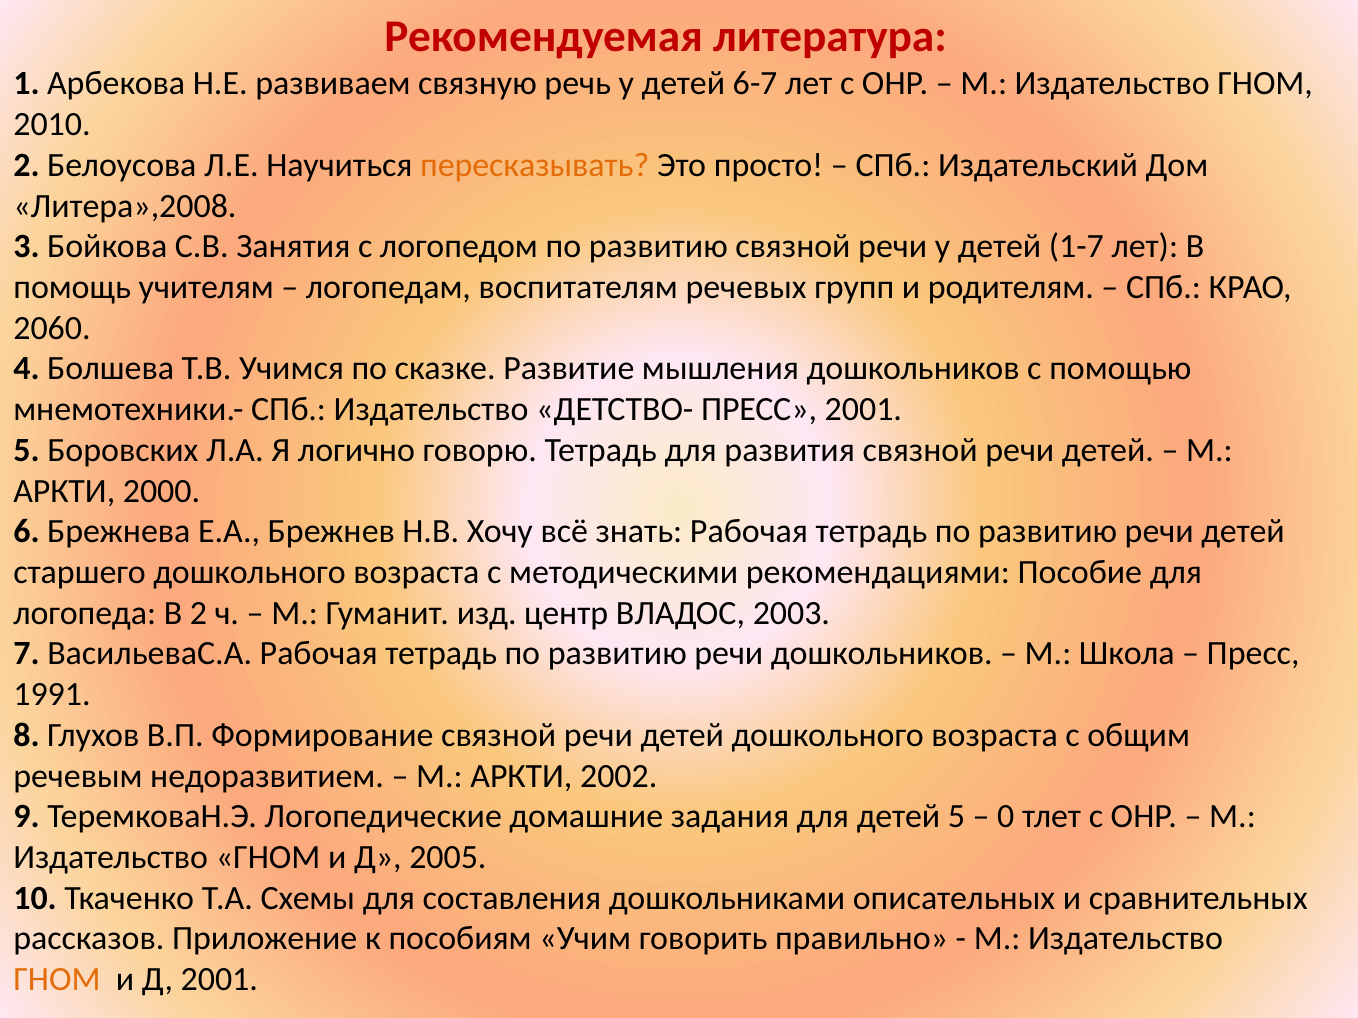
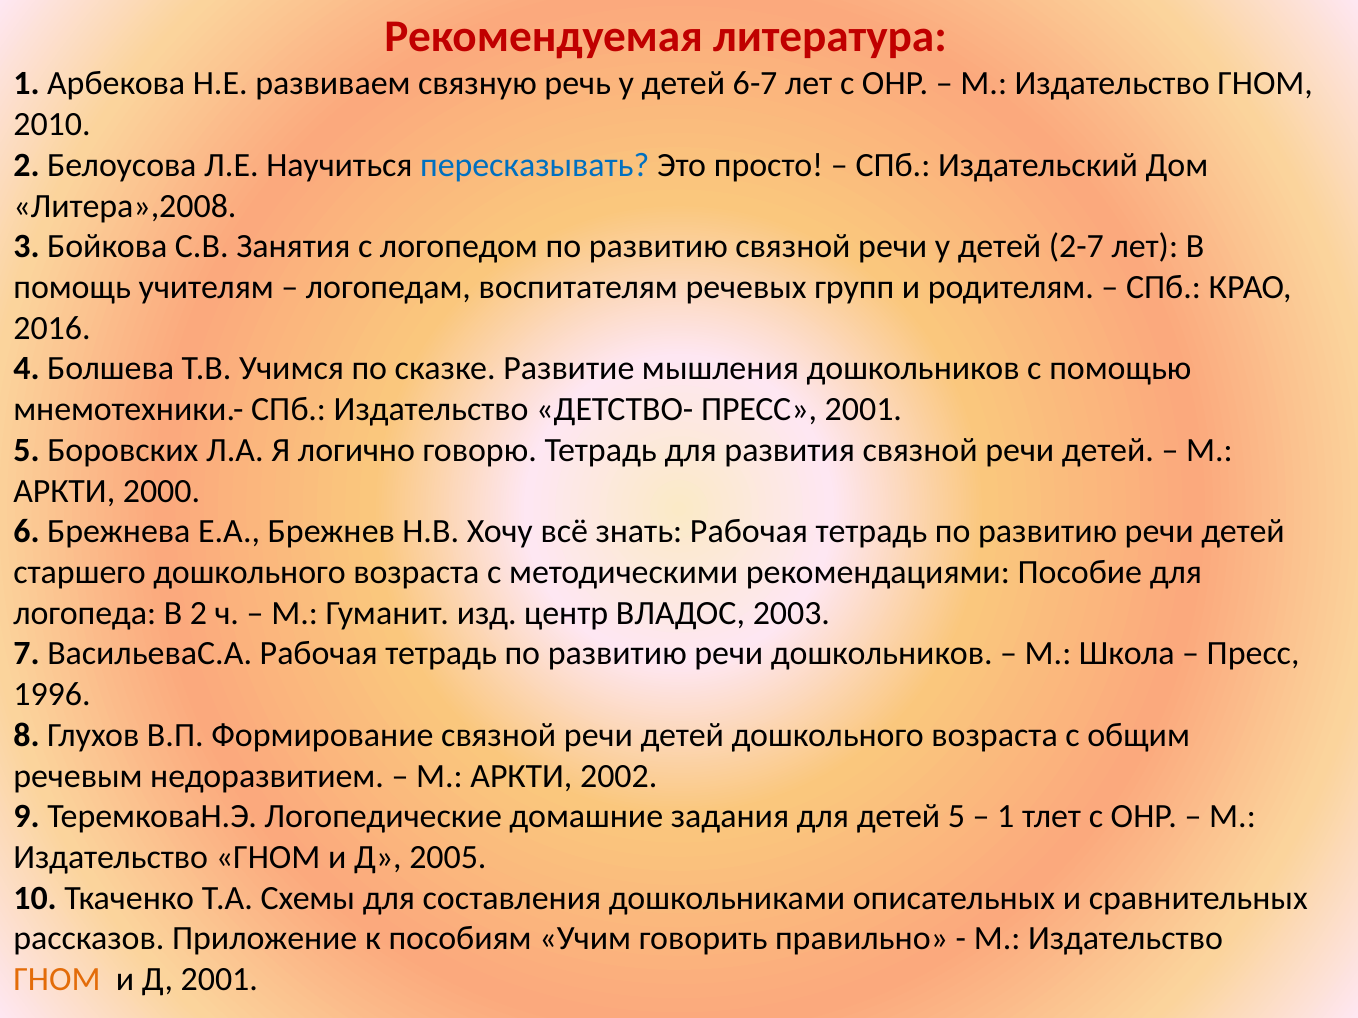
пересказывать colour: orange -> blue (535, 165)
1-7: 1-7 -> 2-7 (1076, 247)
2060: 2060 -> 2016 (52, 328)
1991: 1991 -> 1996 (52, 695)
0: 0 -> 1 (1006, 817)
